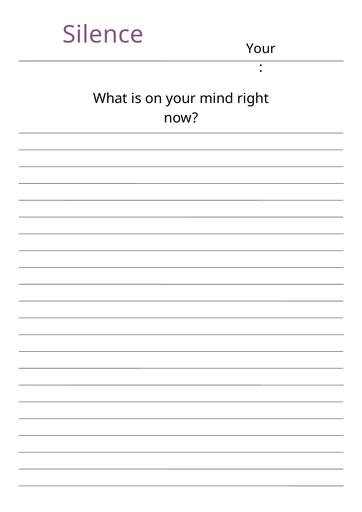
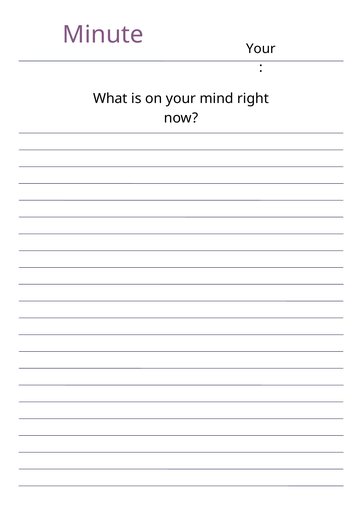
Silence: Silence -> Minute (103, 35)
